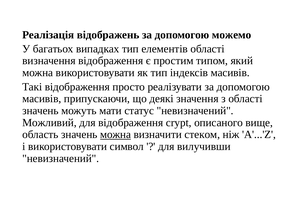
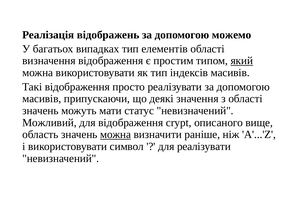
який underline: none -> present (242, 61)
стеком: стеком -> раніше (202, 135)
для вилучивши: вилучивши -> реалізувати (204, 147)
